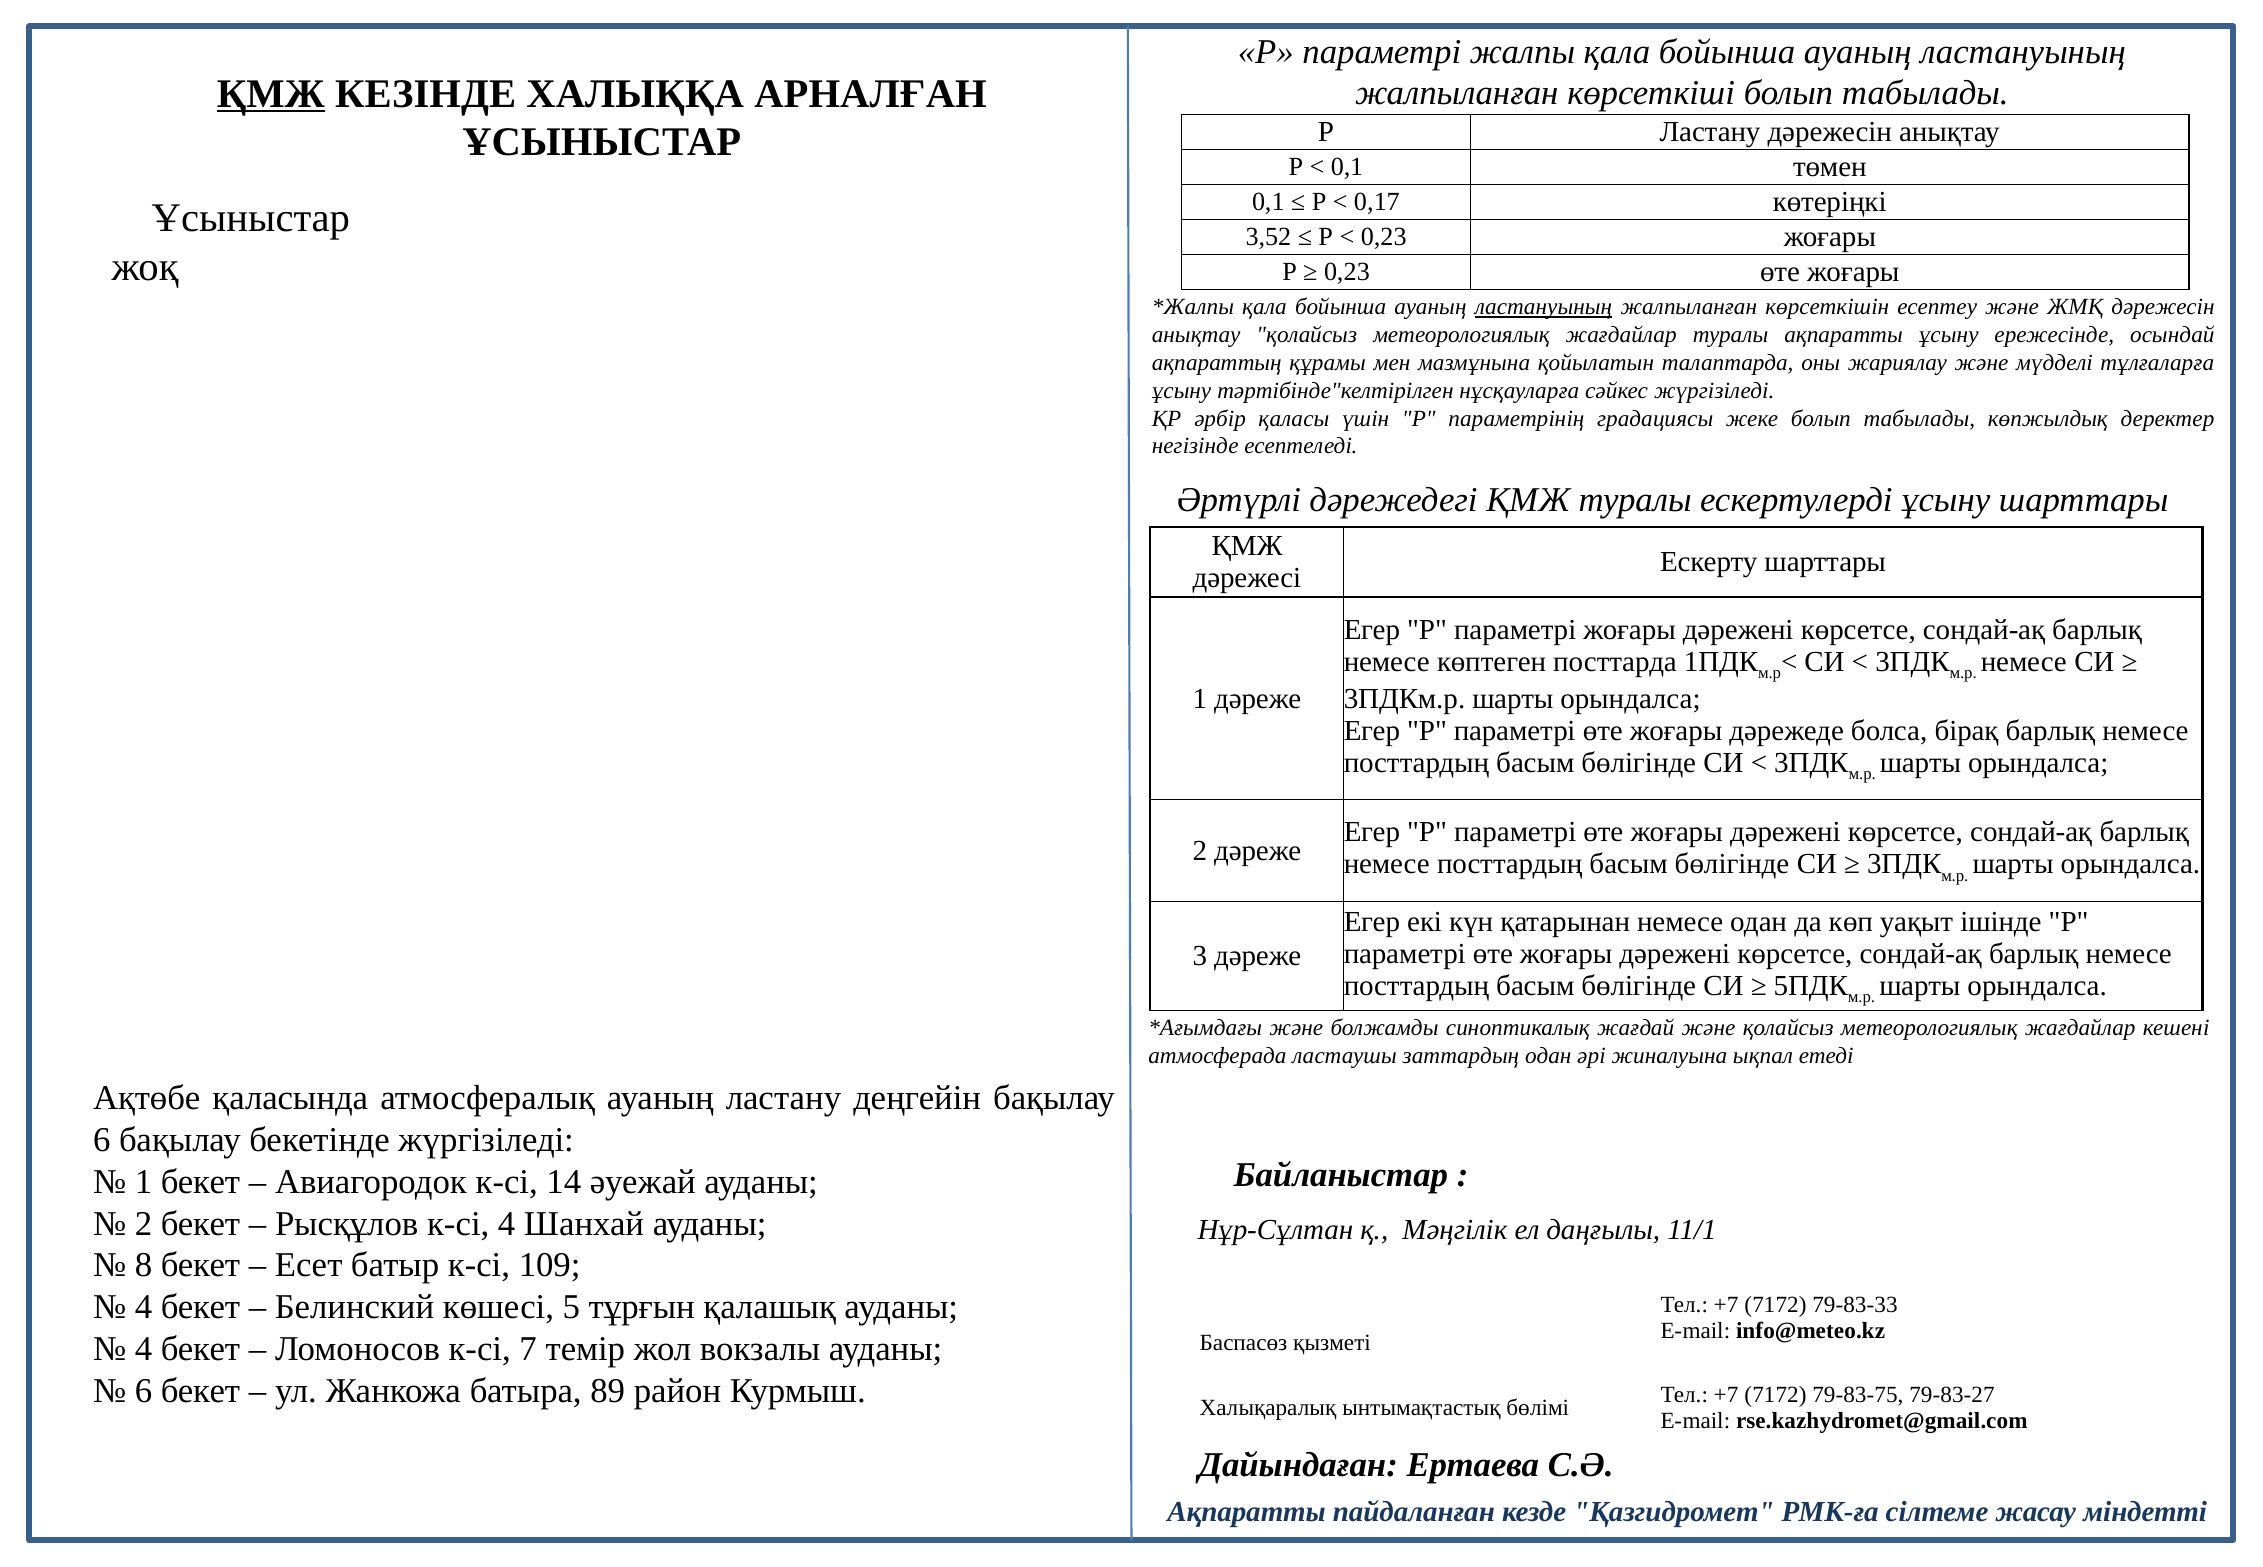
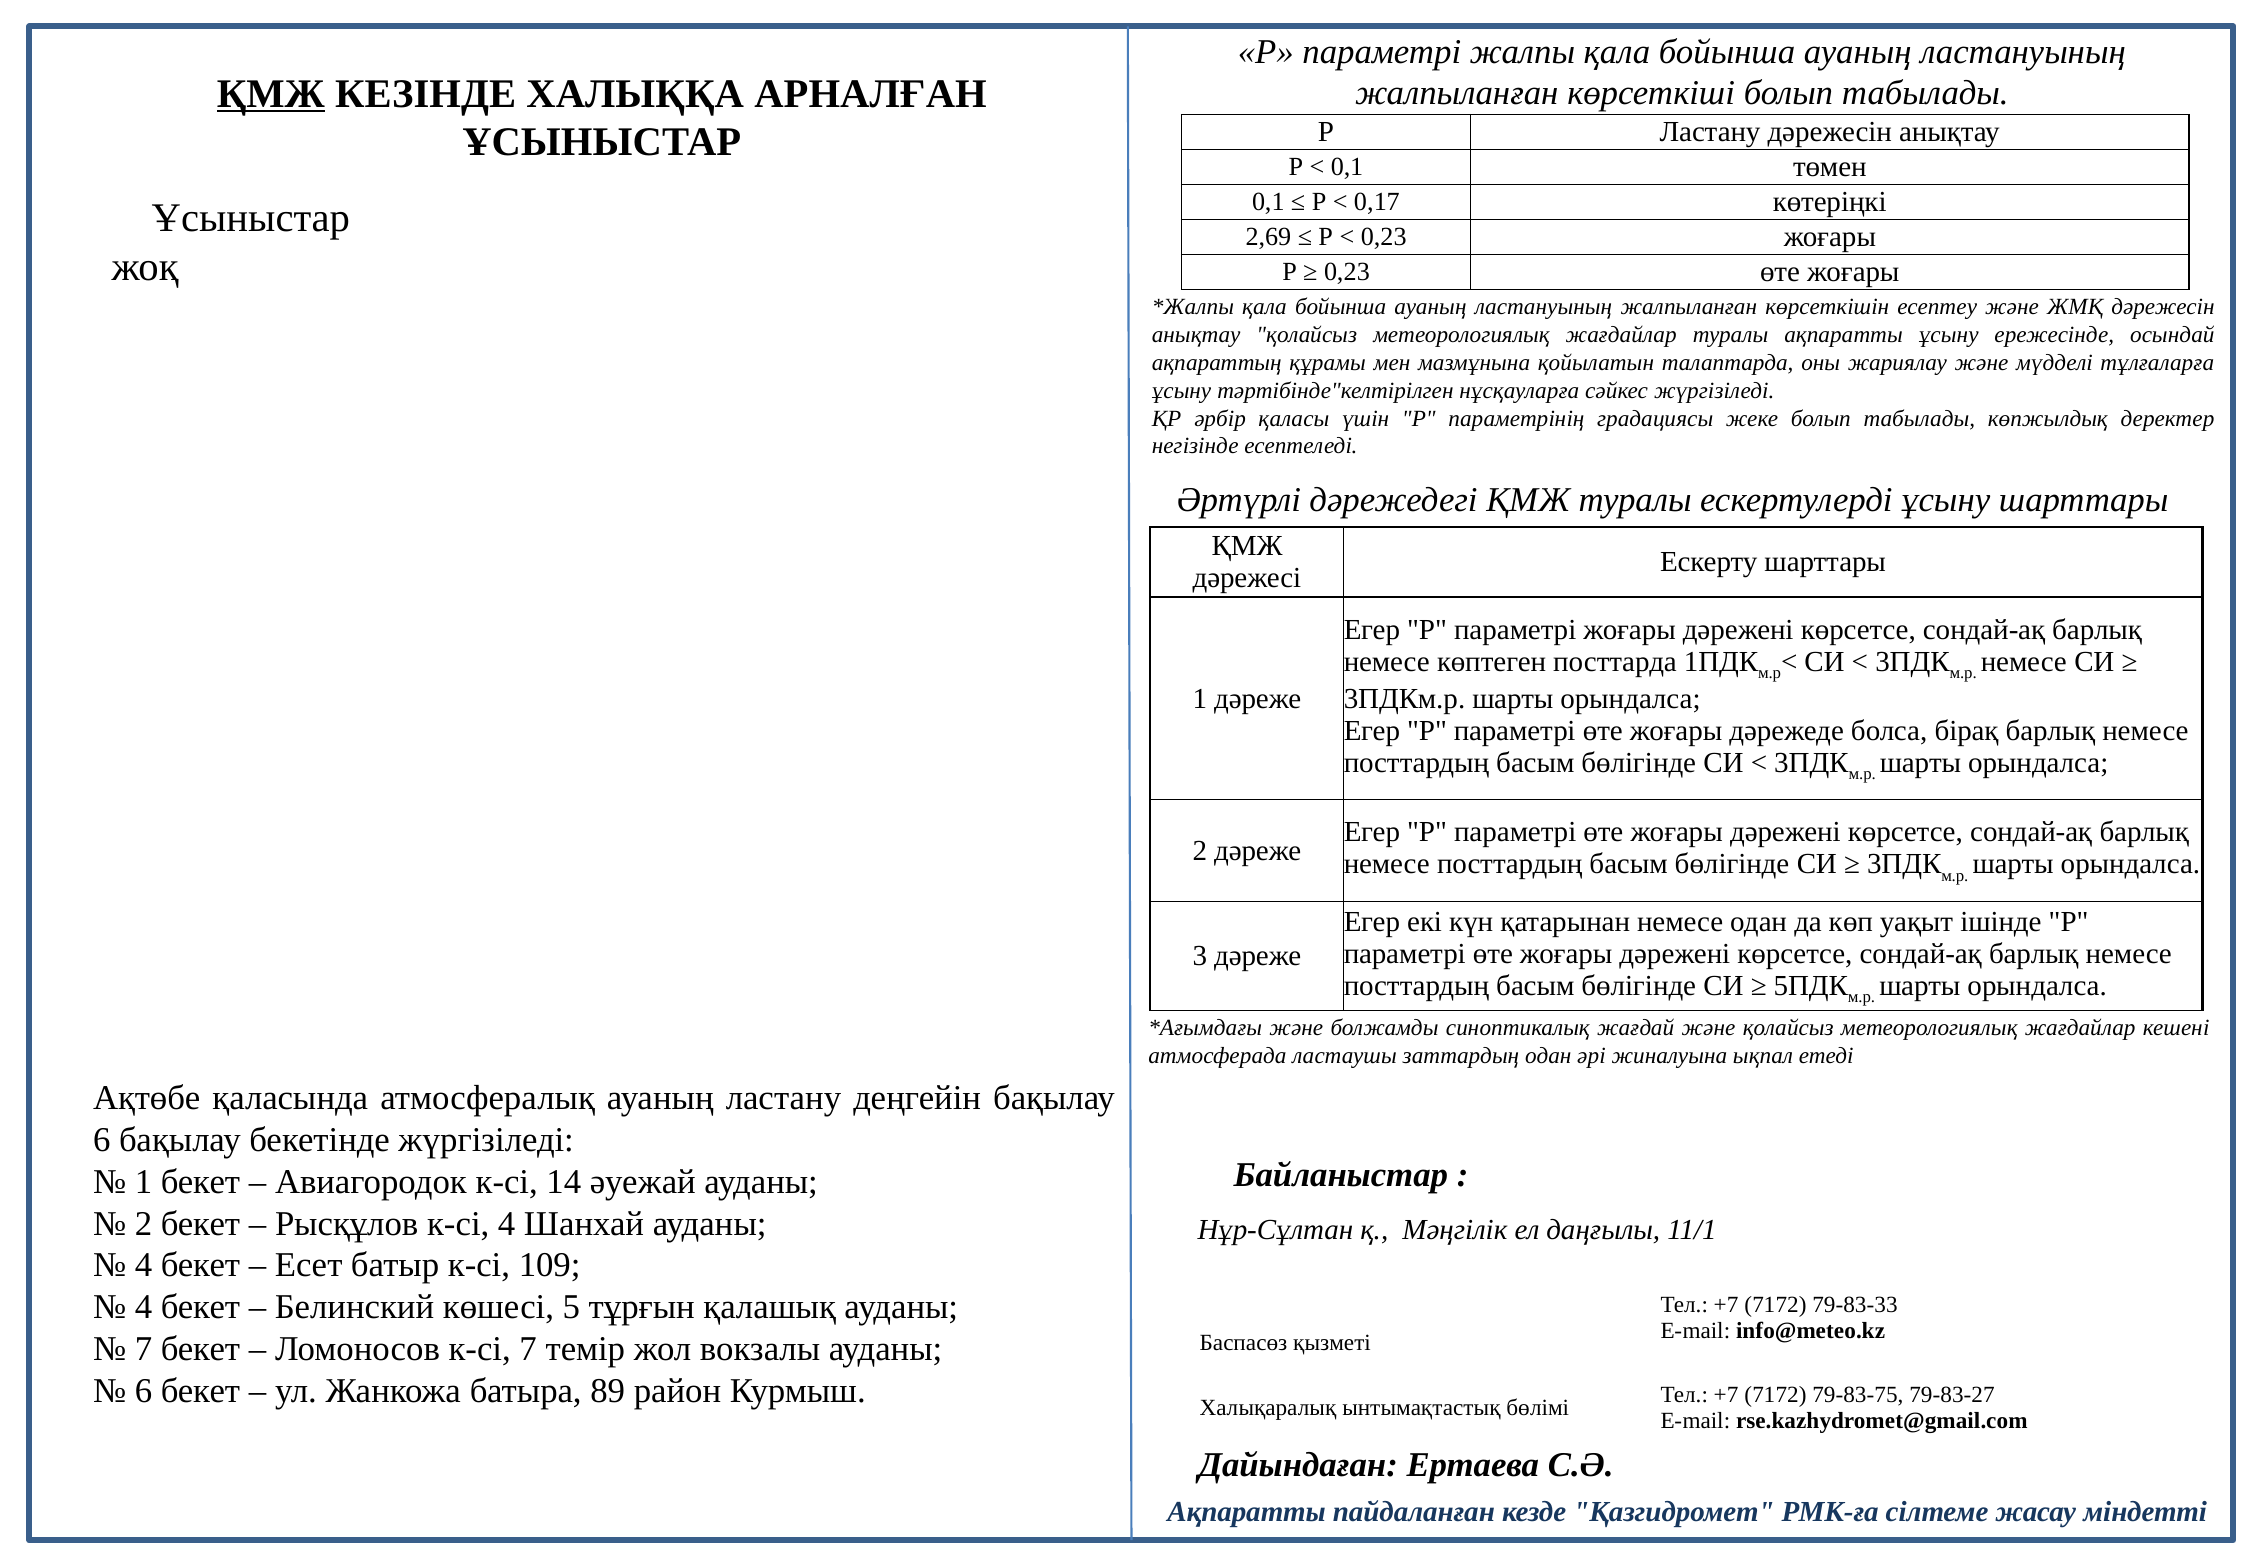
3,52: 3,52 -> 2,69 (1268, 237)
ластануының underline: present -> none (1544, 307)
8: 8 -> 4 (143, 1265)
4: 4 -> 7 (143, 1349)
